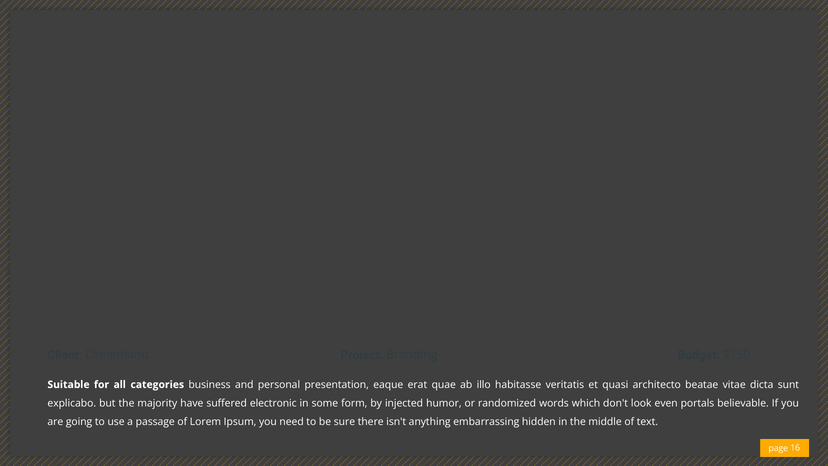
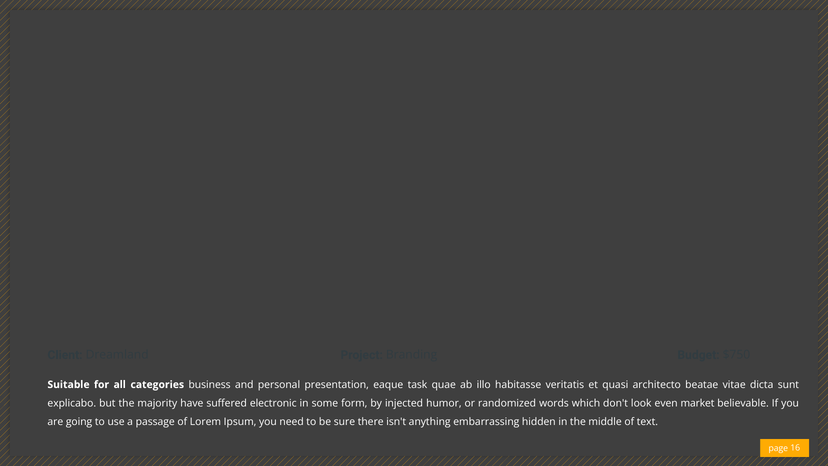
erat: erat -> task (417, 384)
portals: portals -> market (698, 403)
